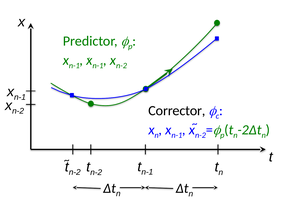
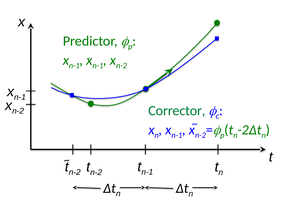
Corrector colour: black -> green (177, 111)
